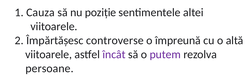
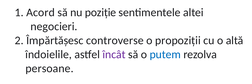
Cauza: Cauza -> Acord (41, 13)
viitoarele: viitoarele -> negocieri (54, 27)
împreună: împreună -> propoziții (178, 40)
viitoarele: viitoarele -> îndoielile (49, 54)
putem colour: purple -> blue (165, 54)
